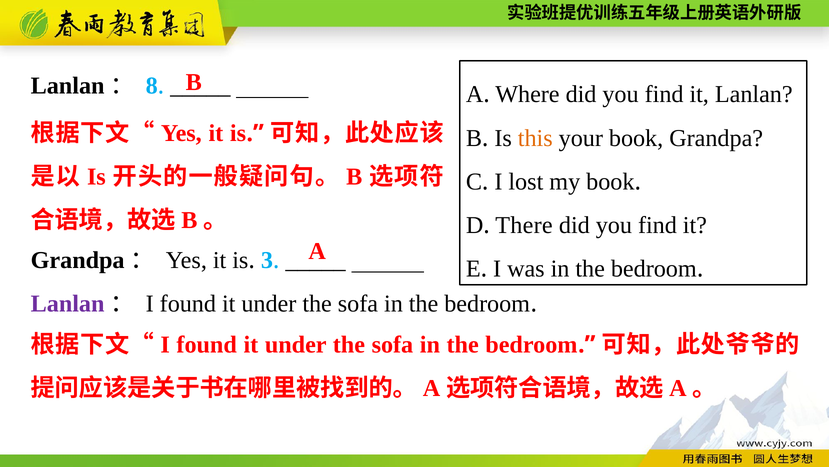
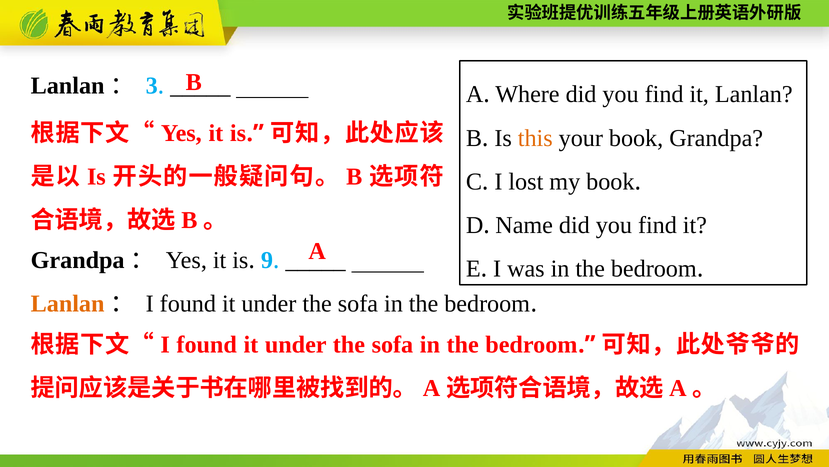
8: 8 -> 3 (152, 86)
There: There -> Name (524, 225)
3: 3 -> 9 (267, 260)
Lanlan colour: purple -> orange (68, 304)
